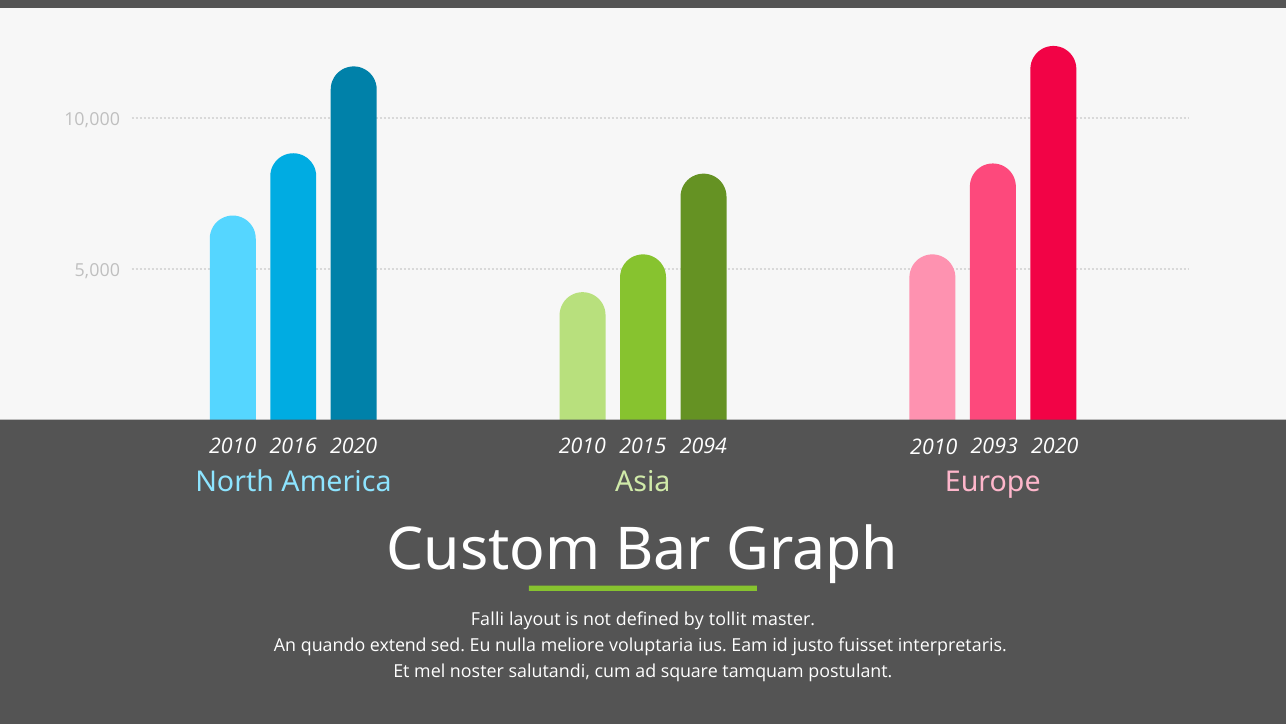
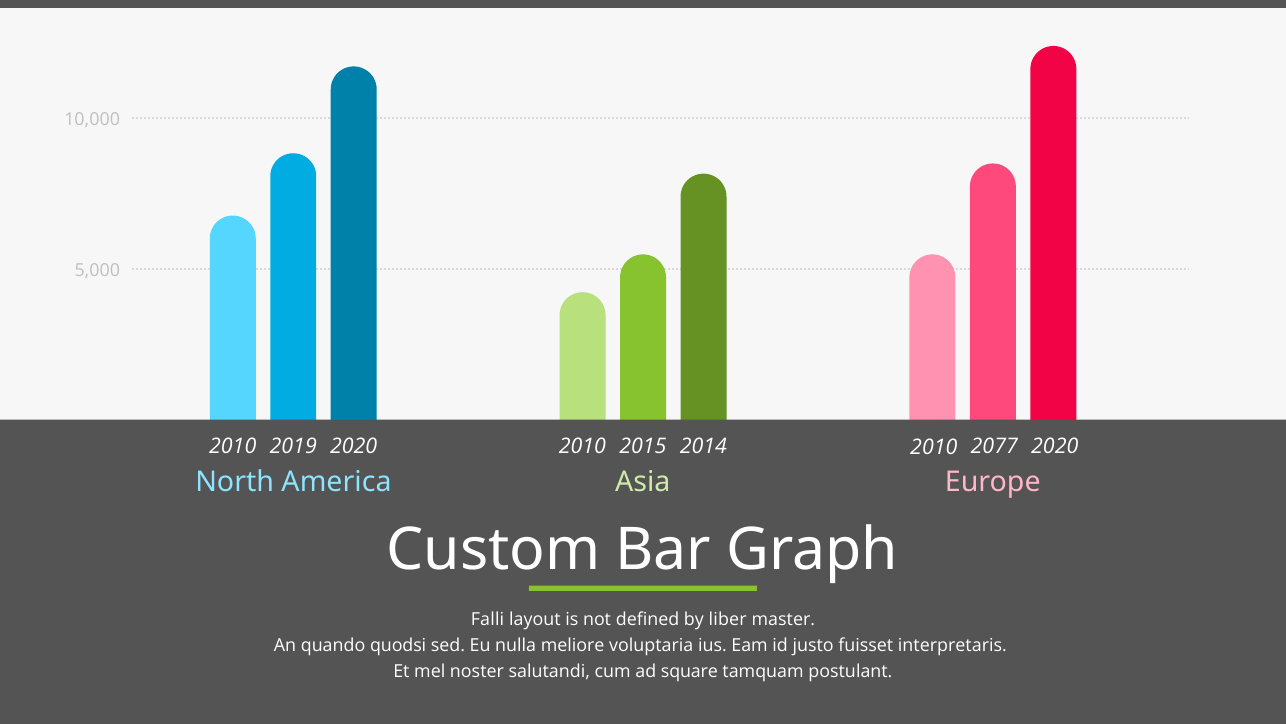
2016: 2016 -> 2019 (293, 446)
2094: 2094 -> 2014 (703, 446)
2093: 2093 -> 2077 (994, 446)
tollit: tollit -> liber (728, 620)
extend: extend -> quodsi (398, 645)
